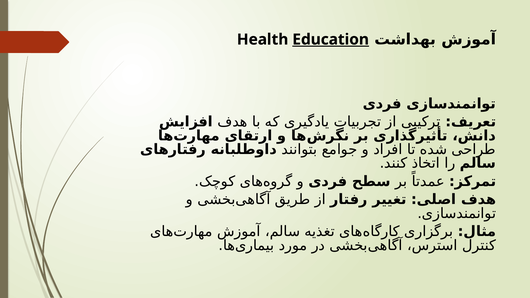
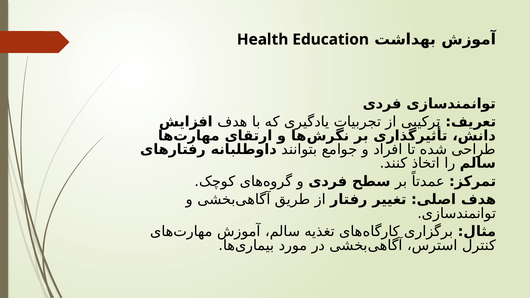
Education underline: present -> none (331, 39)
